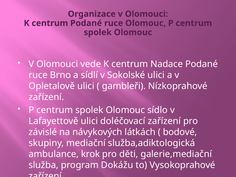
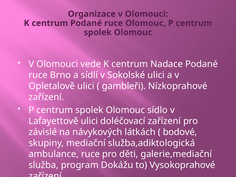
ambulance krok: krok -> ruce (90, 154)
